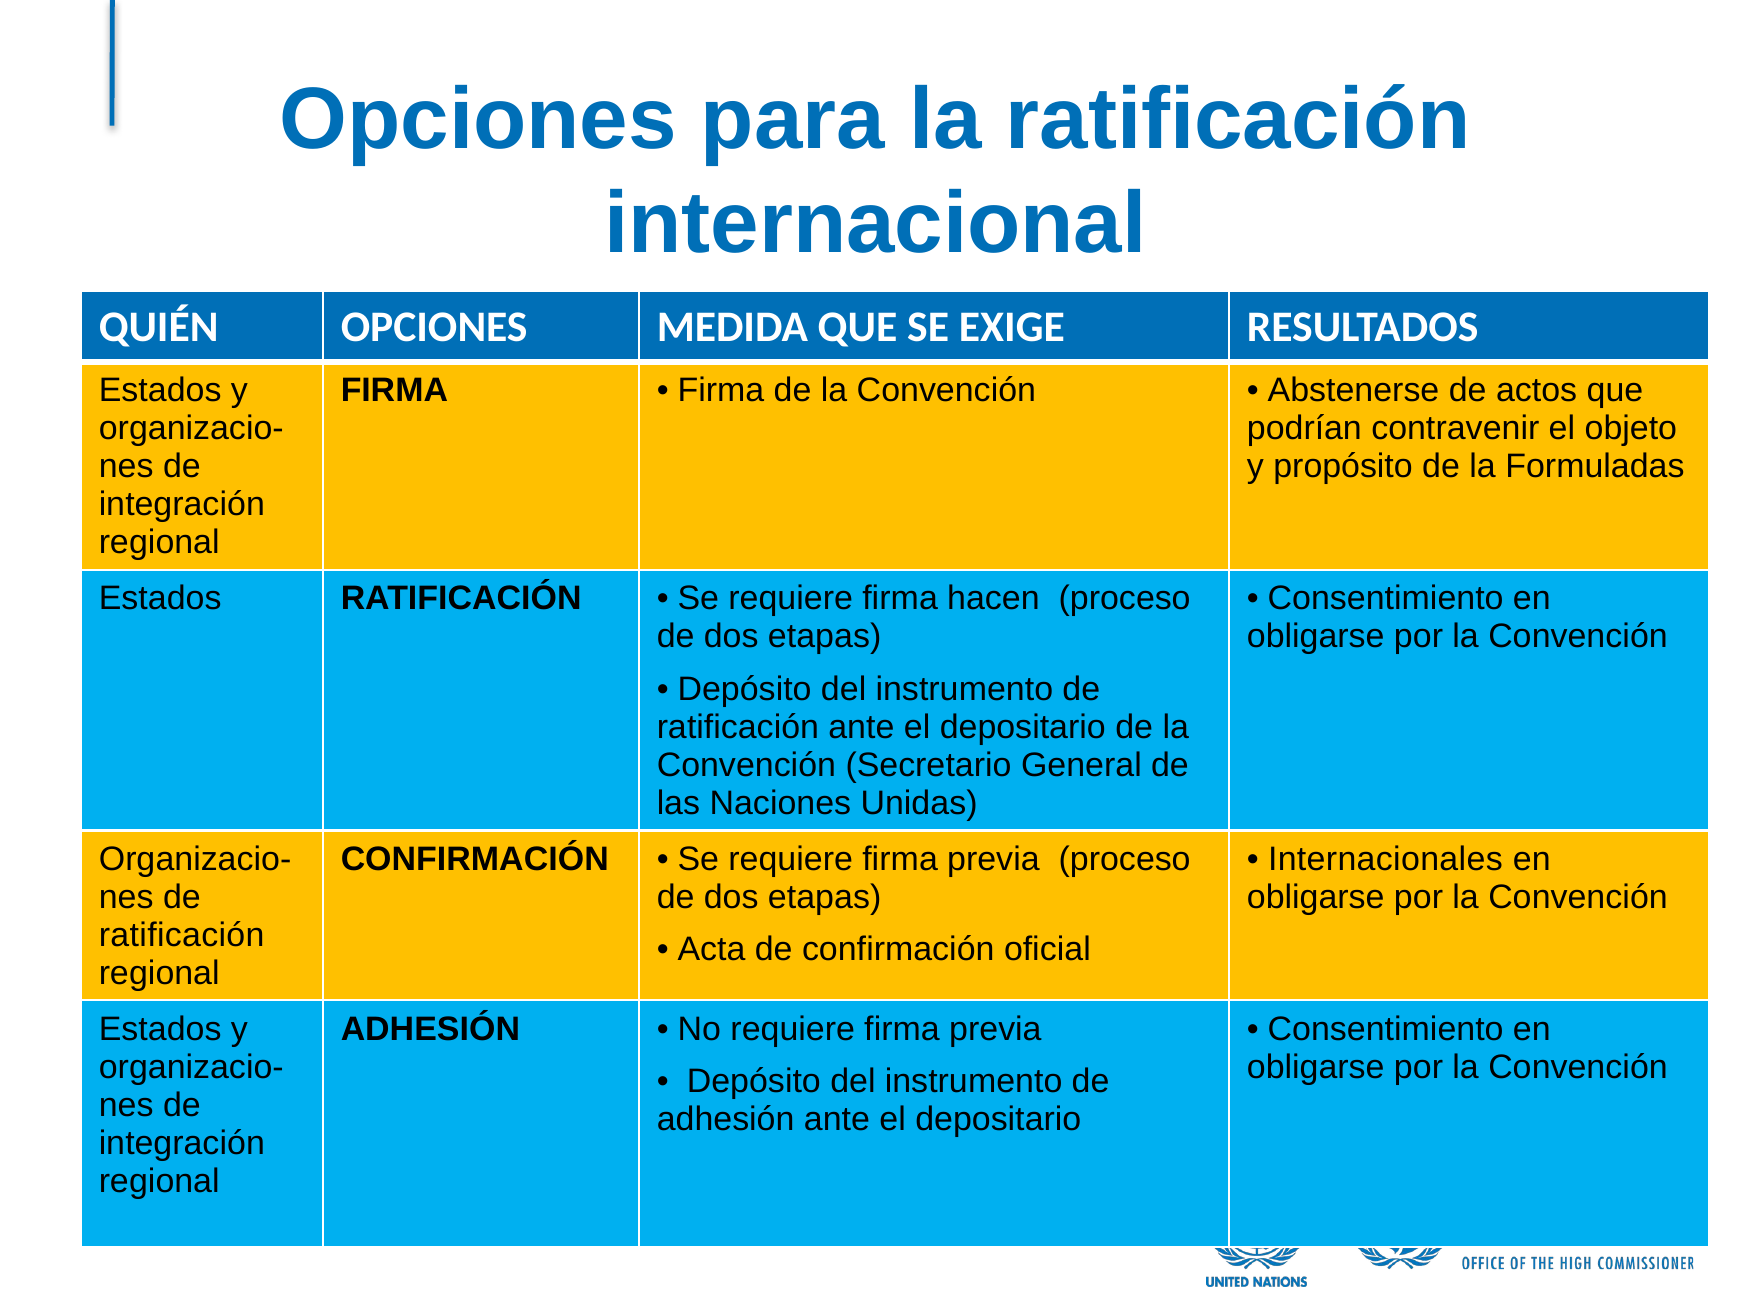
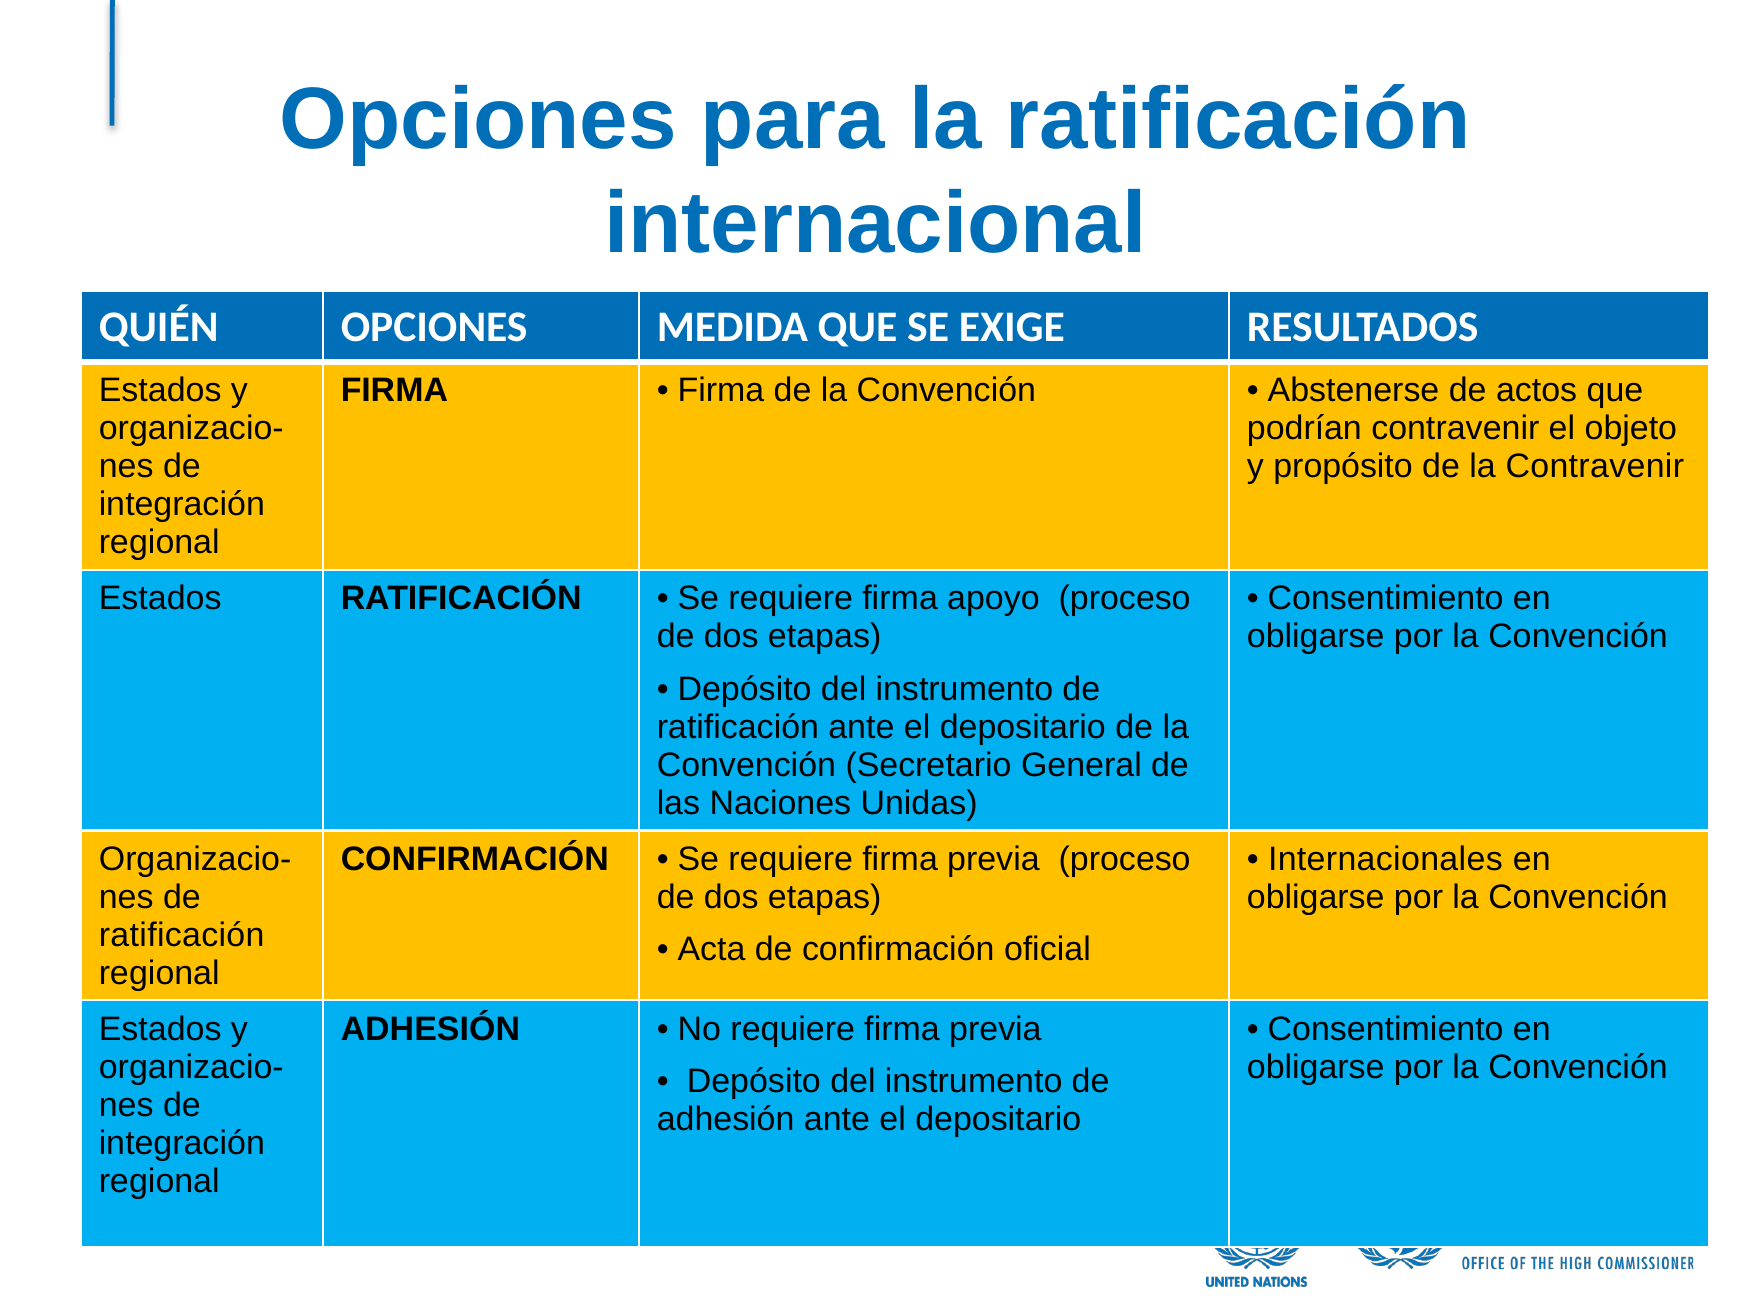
la Formuladas: Formuladas -> Contravenir (1595, 466)
hacen: hacen -> apoyo (993, 598)
